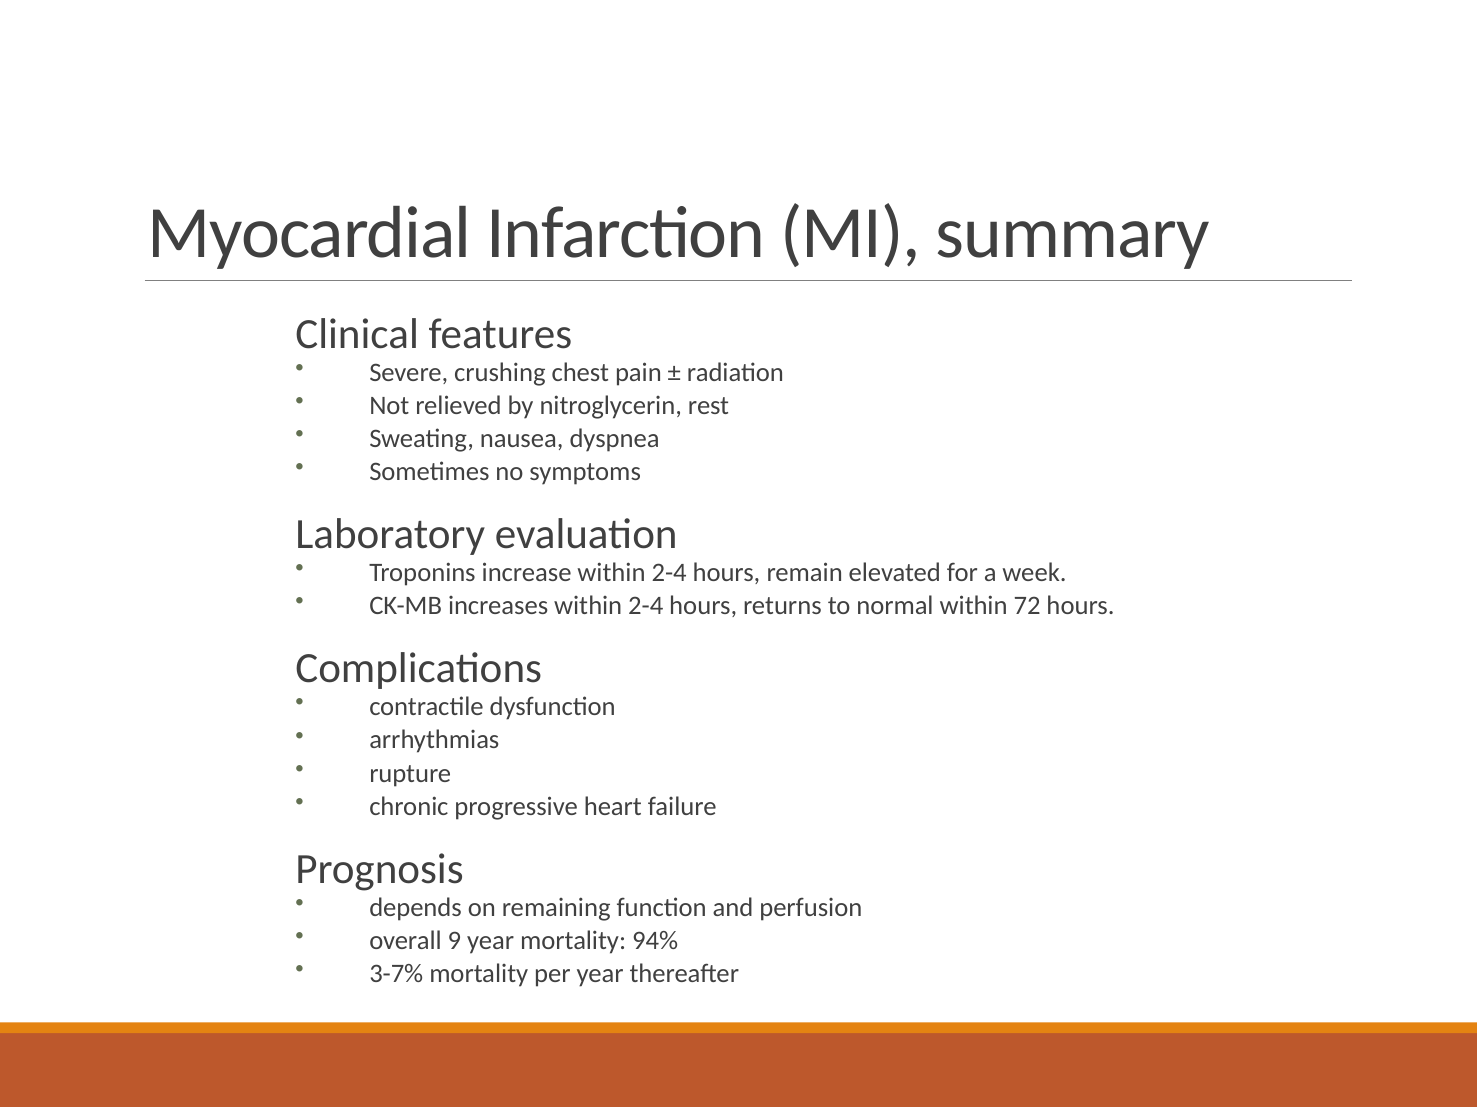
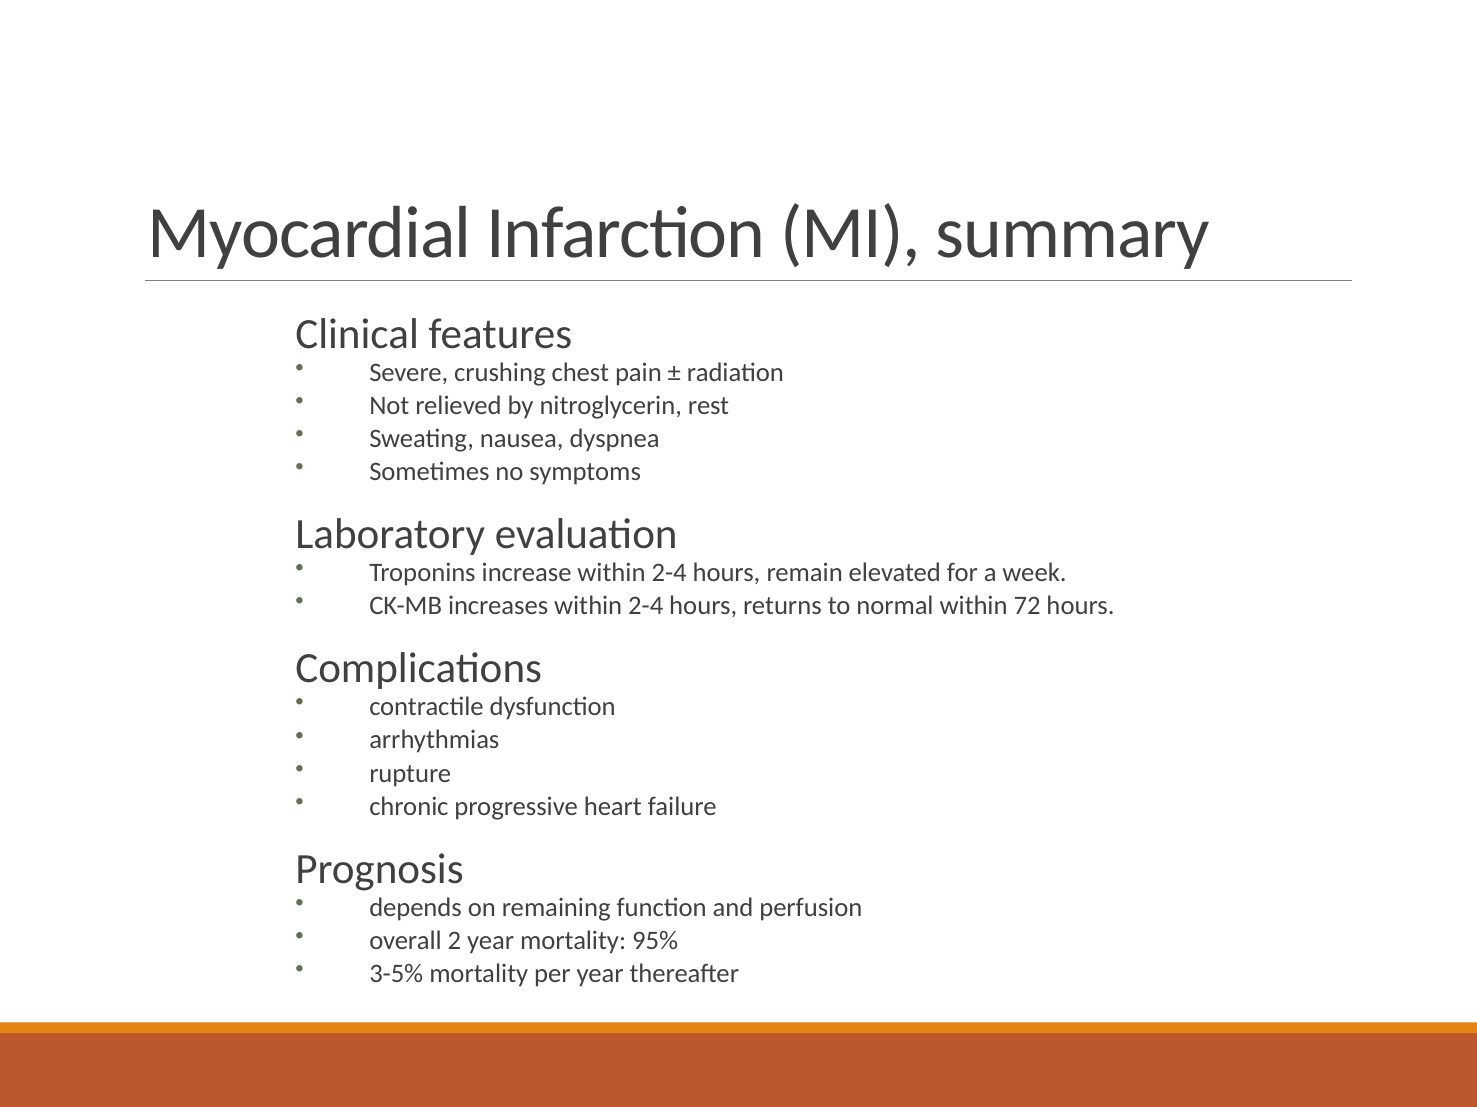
9: 9 -> 2 (454, 941)
94%: 94% -> 95% (655, 941)
3-7%: 3-7% -> 3-5% (396, 975)
